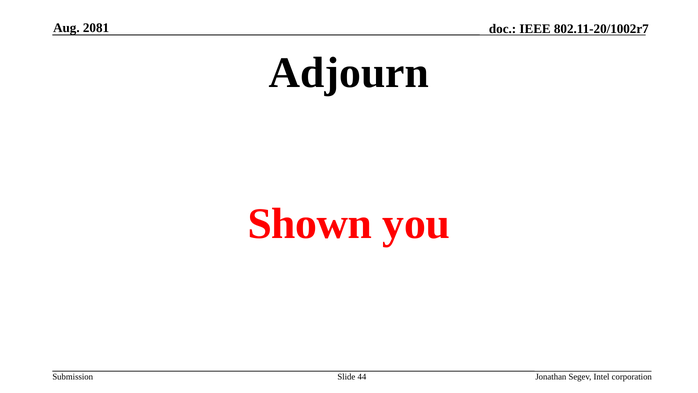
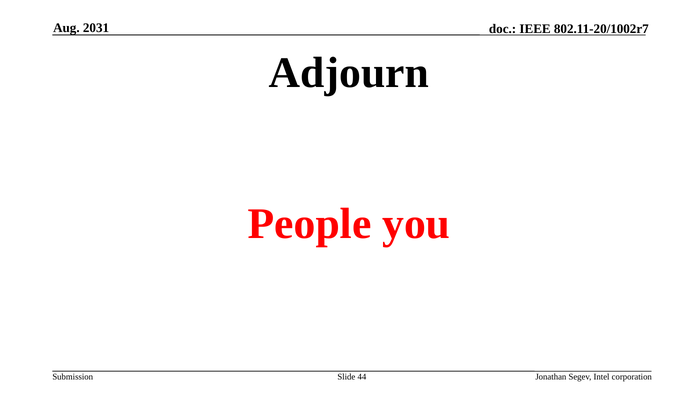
2081: 2081 -> 2031 (96, 28)
Shown: Shown -> People (310, 224)
